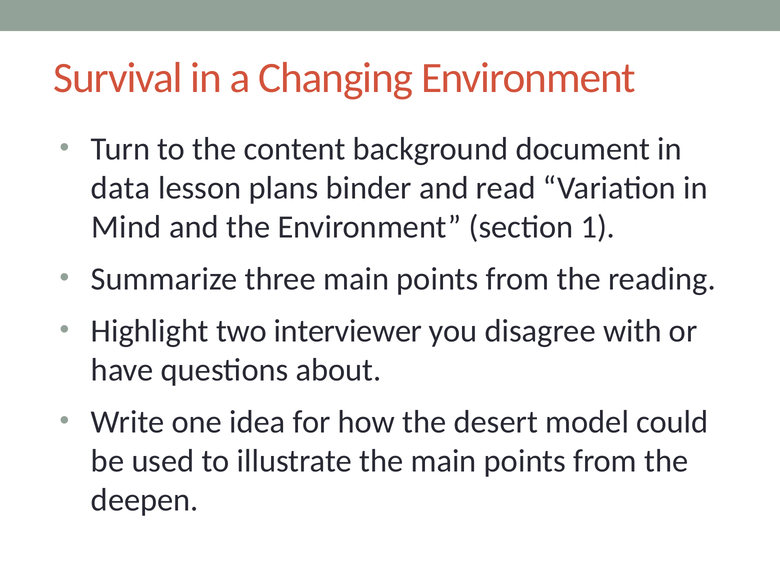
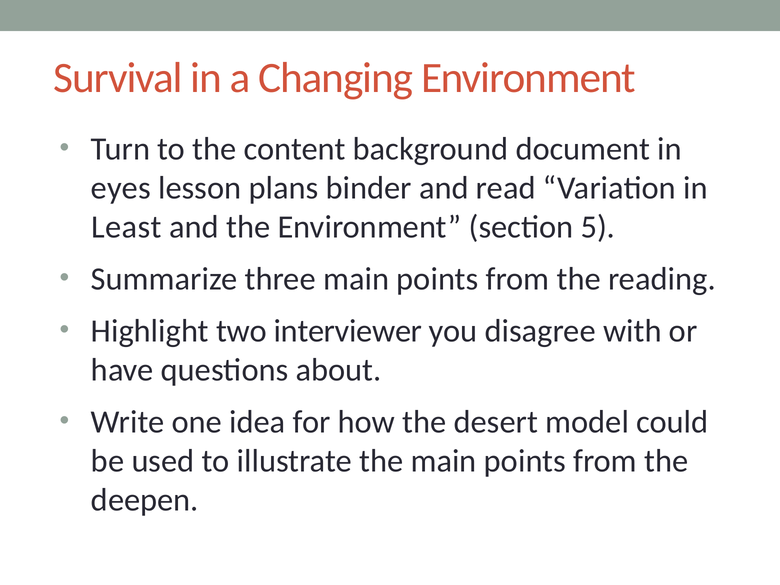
data: data -> eyes (121, 188)
Mind: Mind -> Least (126, 227)
1: 1 -> 5 (598, 227)
